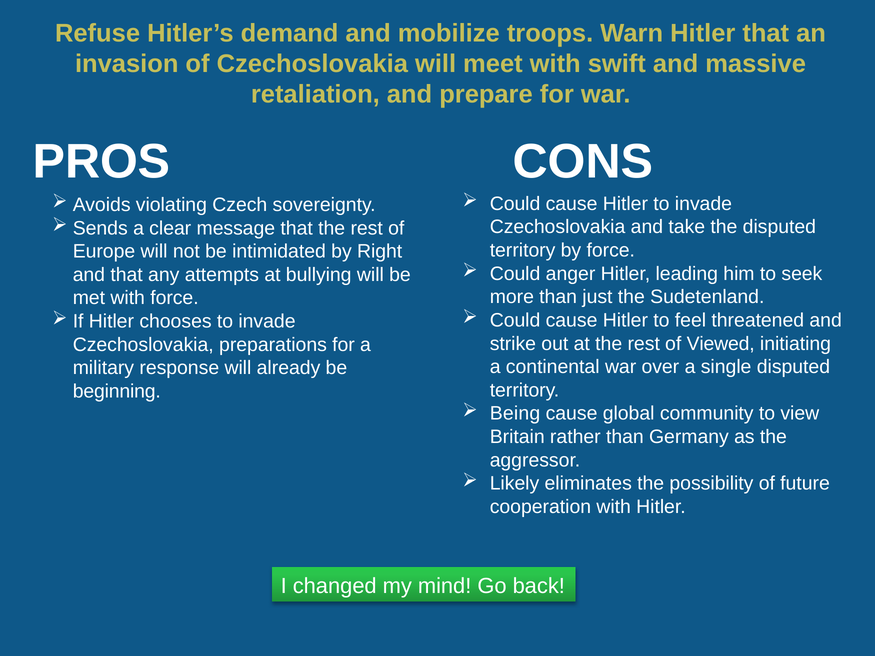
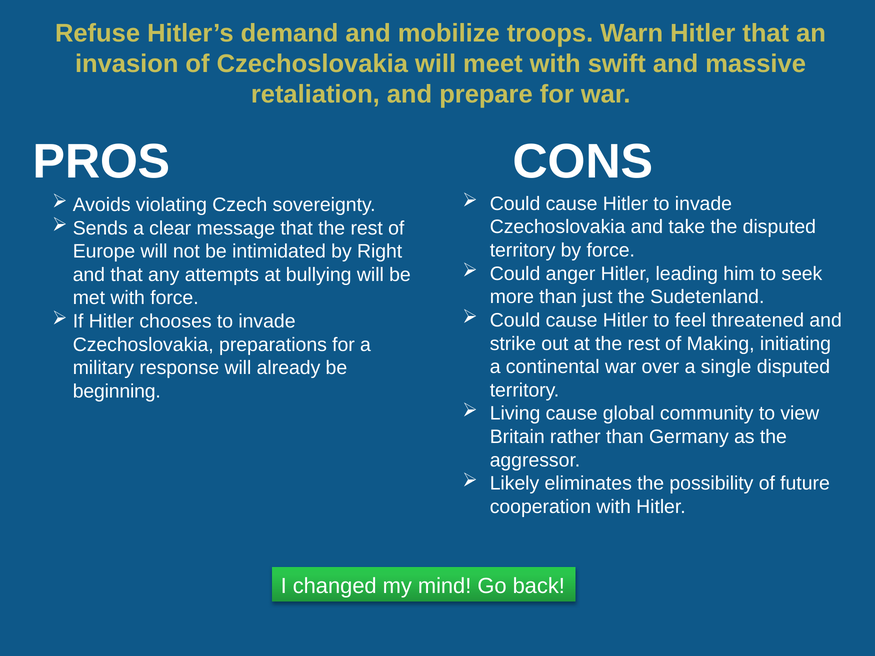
Viewed: Viewed -> Making (721, 344)
Being: Being -> Living (515, 414)
